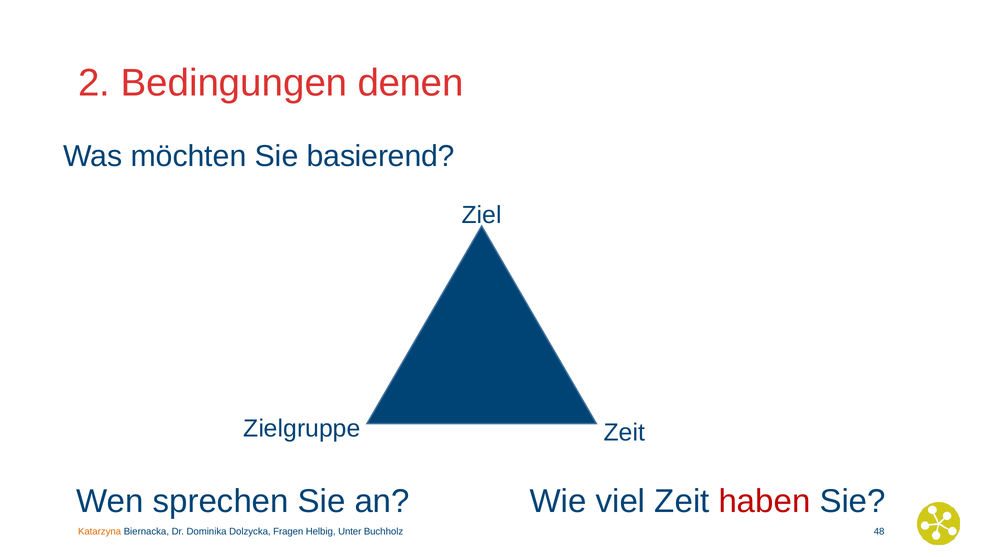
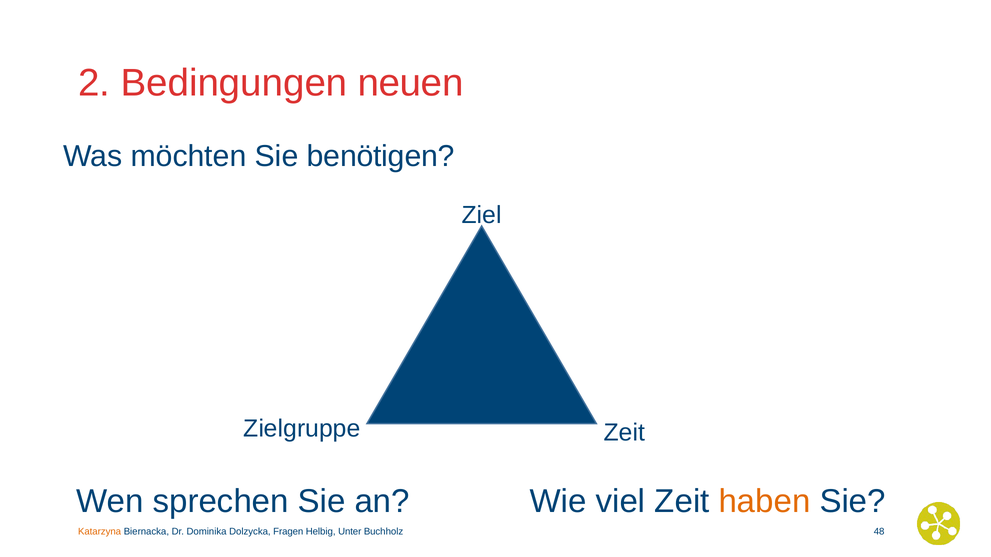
denen: denen -> neuen (411, 83)
basierend: basierend -> benötigen (381, 156)
haben colour: red -> orange (765, 502)
